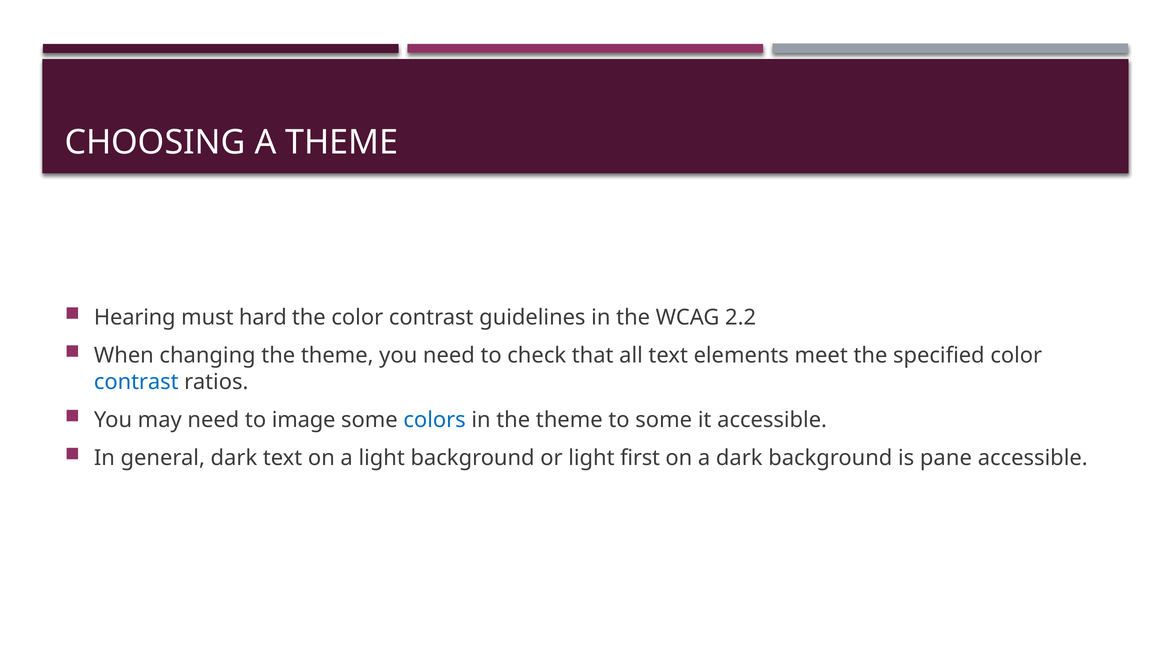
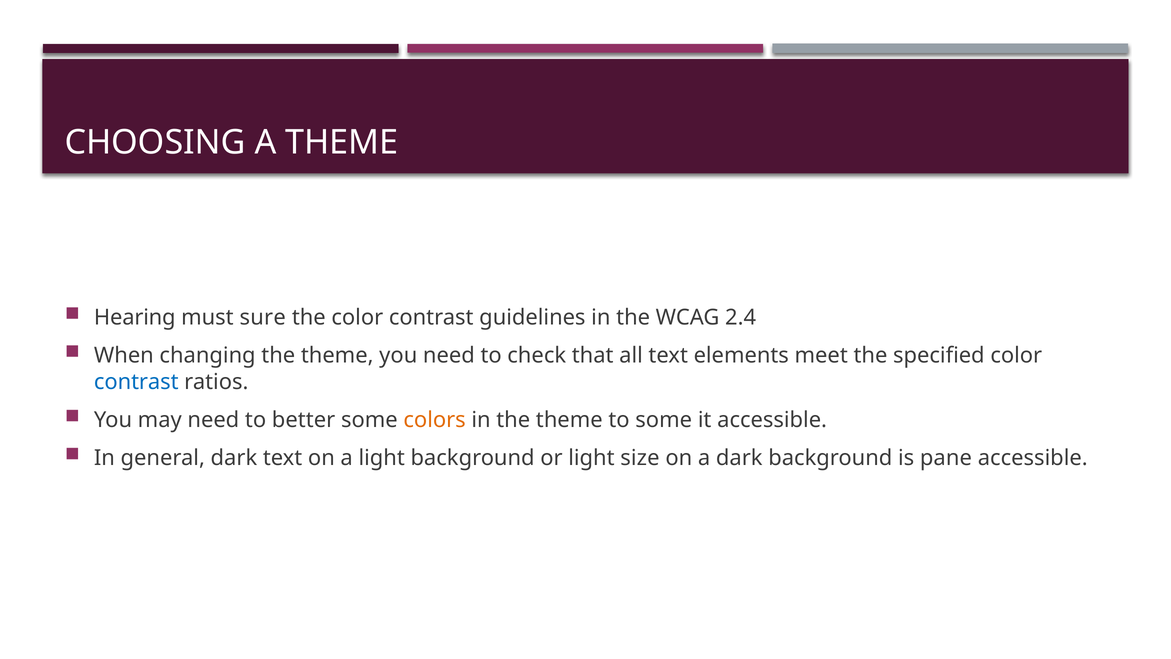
hard: hard -> sure (263, 317)
2.2: 2.2 -> 2.4 (741, 317)
image: image -> better (304, 420)
colors colour: blue -> orange (435, 420)
first: first -> size (640, 458)
